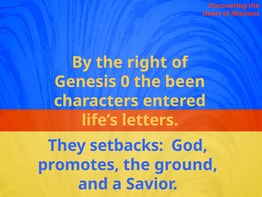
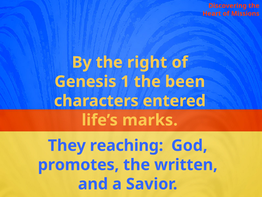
0: 0 -> 1 (125, 81)
letters: letters -> marks (150, 120)
setbacks: setbacks -> reaching (127, 145)
ground: ground -> written (186, 164)
